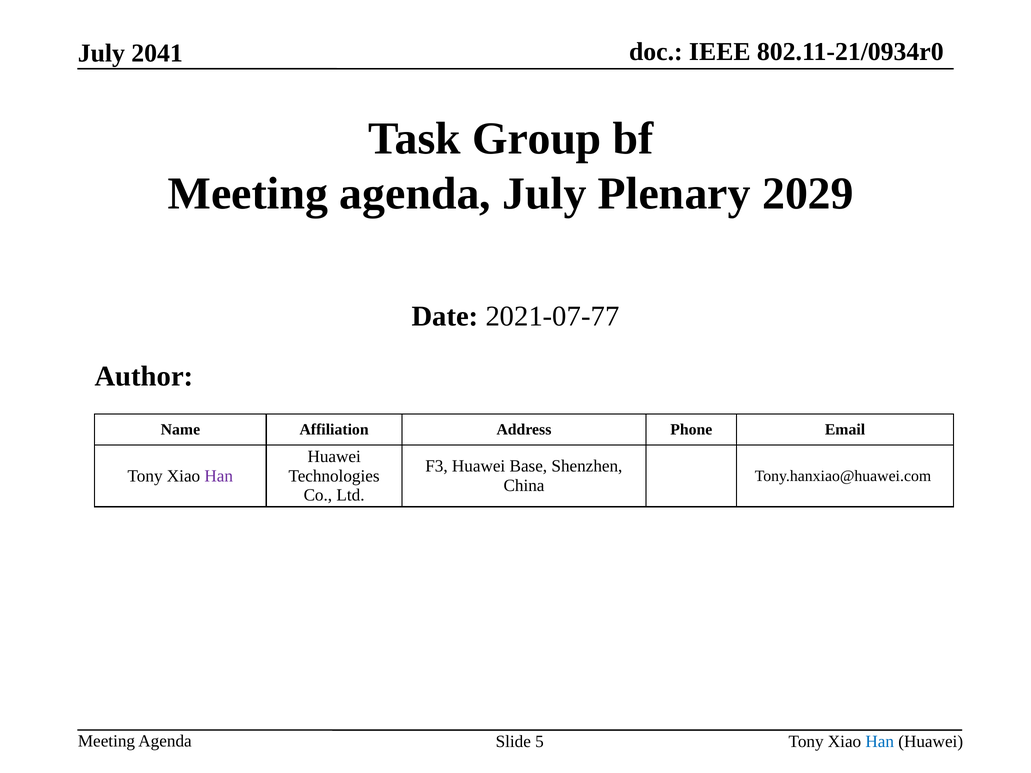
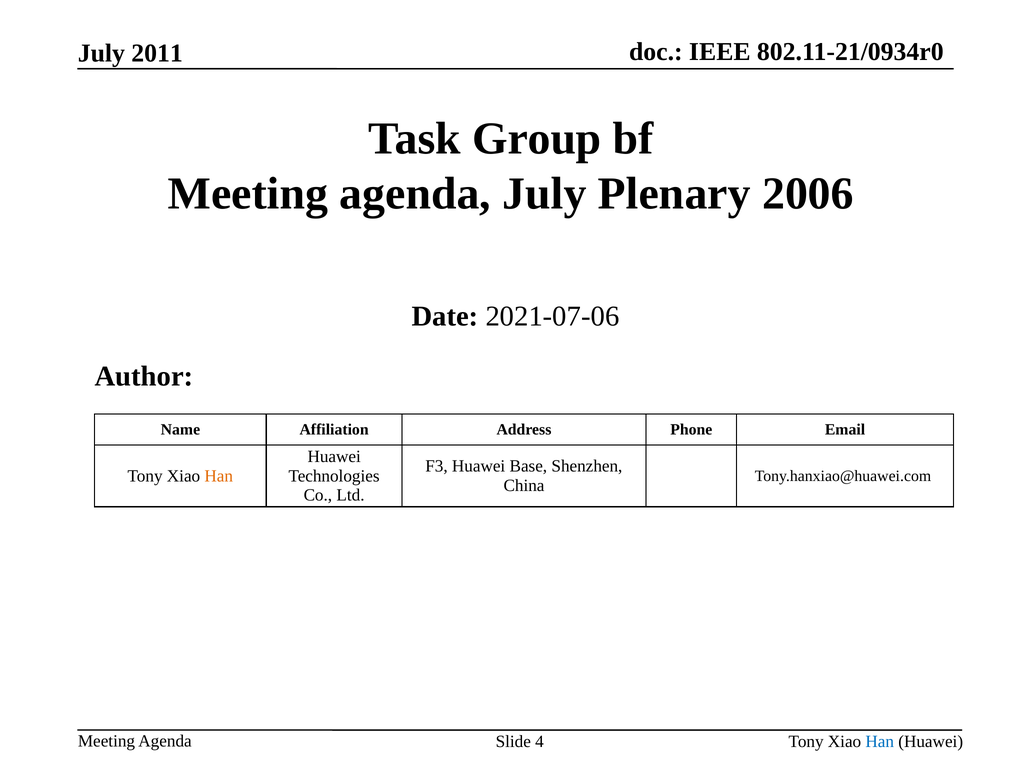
2041: 2041 -> 2011 (157, 53)
2029: 2029 -> 2006 (808, 194)
2021-07-77: 2021-07-77 -> 2021-07-06 (552, 317)
Han colour: purple -> orange (219, 476)
5: 5 -> 4 (540, 742)
